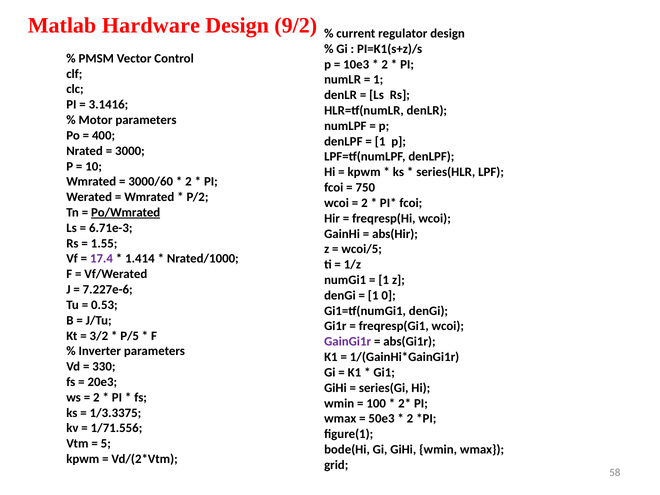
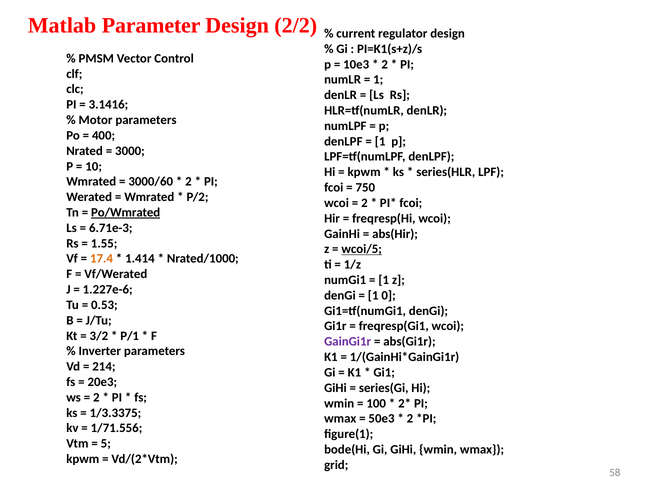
Hardware: Hardware -> Parameter (151, 26)
9/2: 9/2 -> 2/2 (296, 26)
wcoi/5 underline: none -> present (362, 249)
17.4 colour: purple -> orange (101, 259)
7.227e-6: 7.227e-6 -> 1.227e-6 (108, 290)
P/5: P/5 -> P/1 (130, 336)
330: 330 -> 214 (104, 367)
